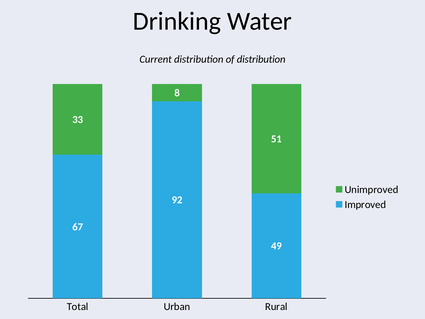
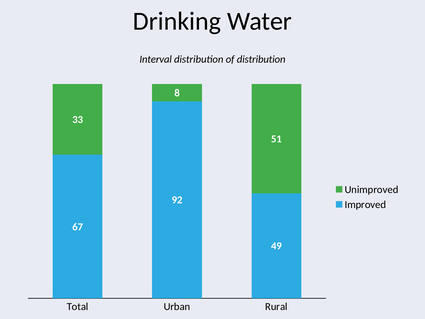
Current: Current -> Interval (156, 59)
